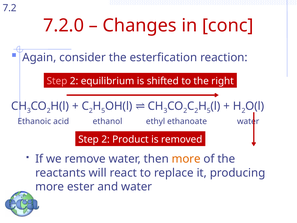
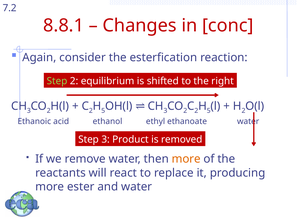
7.2.0: 7.2.0 -> 8.8.1 (64, 25)
Step colour: pink -> light green (57, 81)
2: 2 -> 3 (106, 139)
